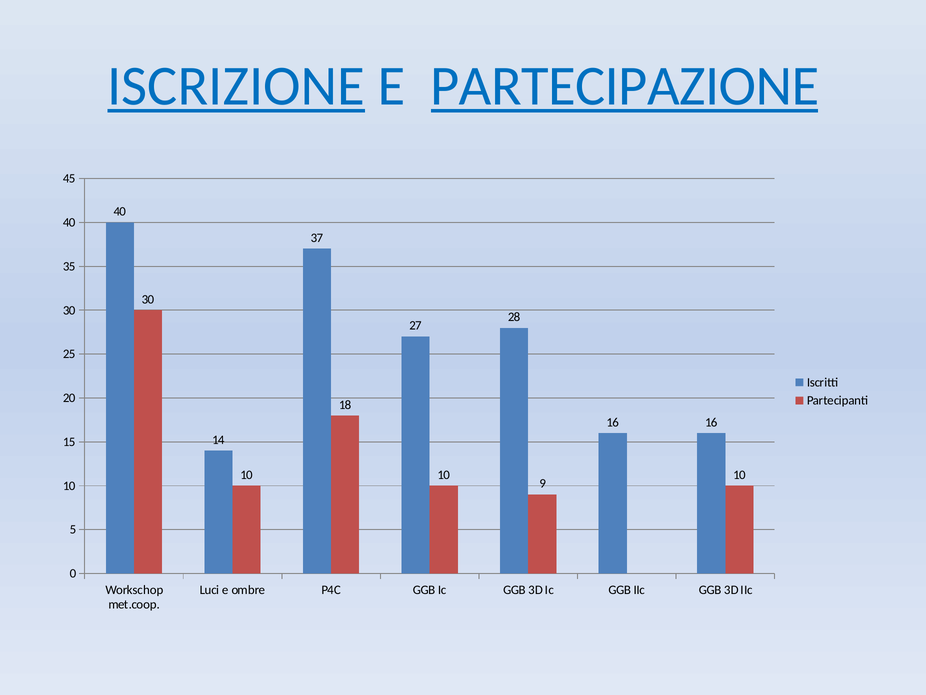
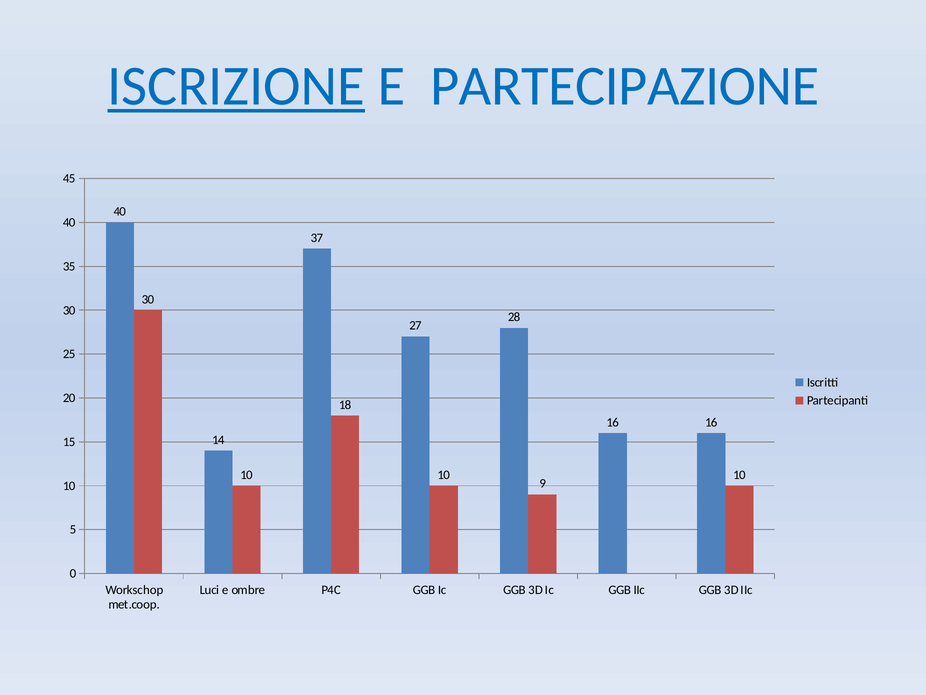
PARTECIPAZIONE underline: present -> none (625, 86)
